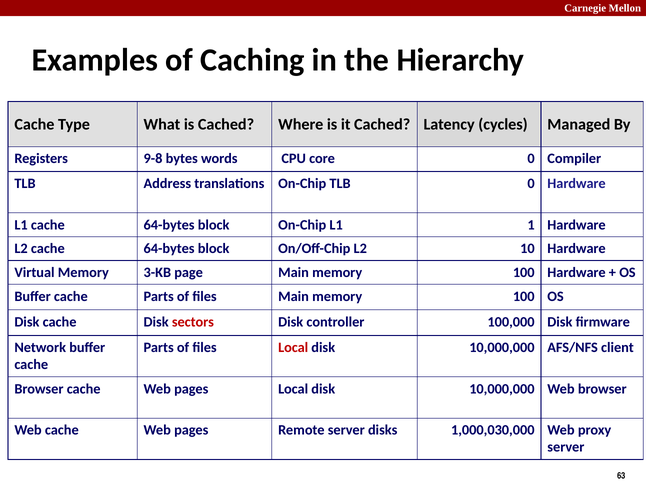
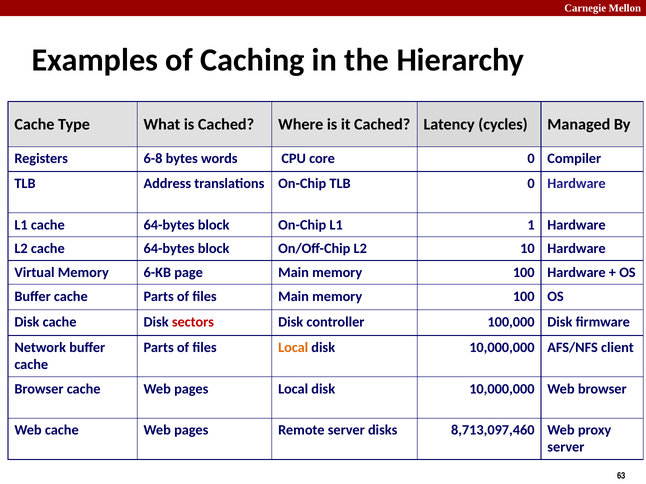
9-8: 9-8 -> 6-8 (153, 159)
3-KB: 3-KB -> 6-KB (157, 273)
Local colour: red -> orange (293, 348)
1,000,030,000: 1,000,030,000 -> 8,713,097,460 (493, 431)
